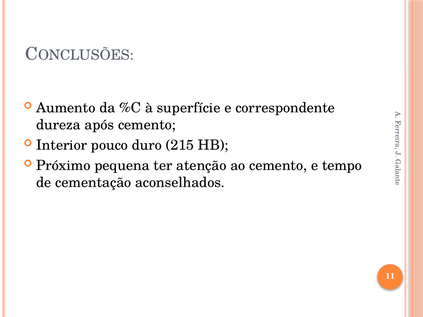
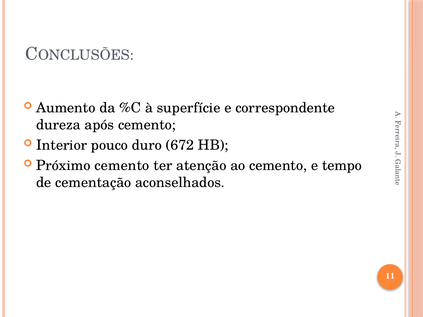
215: 215 -> 672 (180, 145)
Próximo pequena: pequena -> cemento (122, 166)
